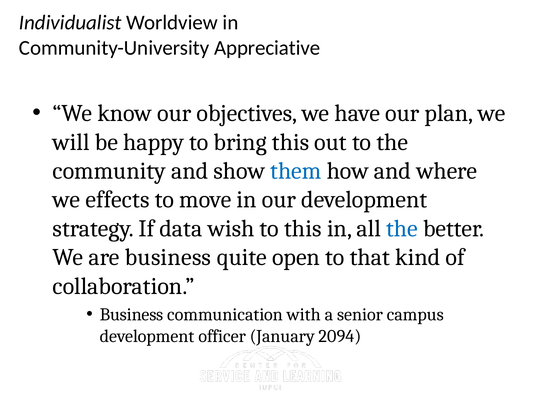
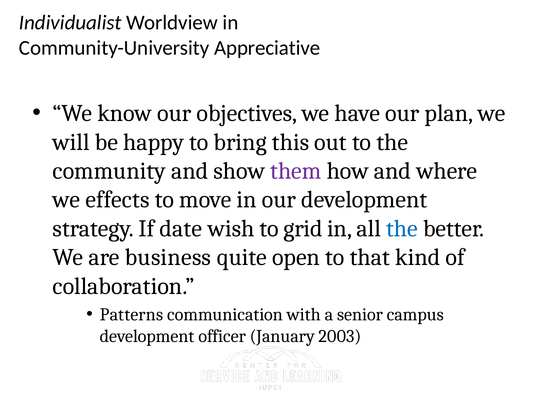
them colour: blue -> purple (296, 171)
data: data -> date (181, 229)
to this: this -> grid (303, 229)
Business: Business -> Patterns (131, 315)
2094: 2094 -> 2003 (340, 336)
